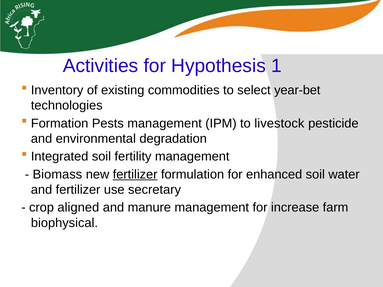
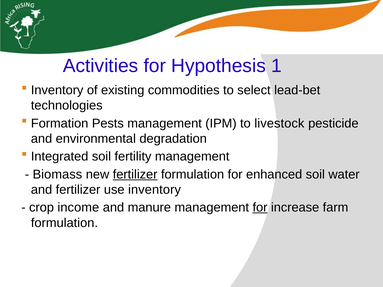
year-bet: year-bet -> lead-bet (297, 90)
use secretary: secretary -> inventory (154, 190)
aligned: aligned -> income (78, 208)
for underline: none -> present (260, 208)
biophysical: biophysical -> formulation (64, 223)
